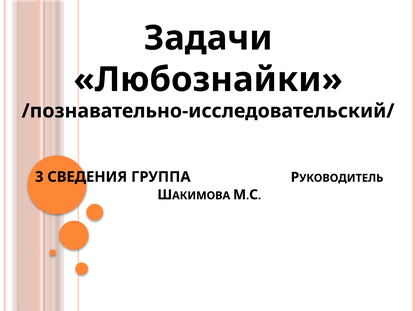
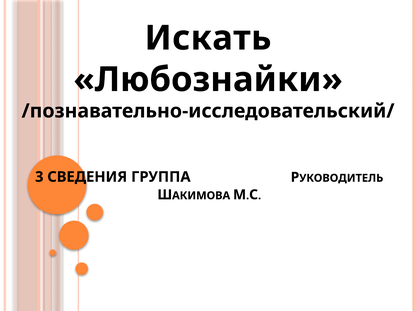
Задачи: Задачи -> Искать (208, 38)
